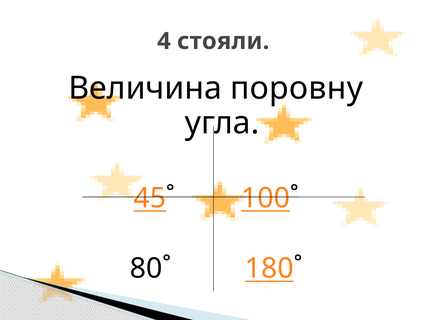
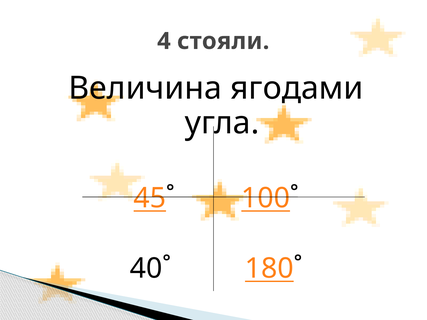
поровну: поровну -> ягодами (297, 88)
80˚: 80˚ -> 40˚ (150, 269)
